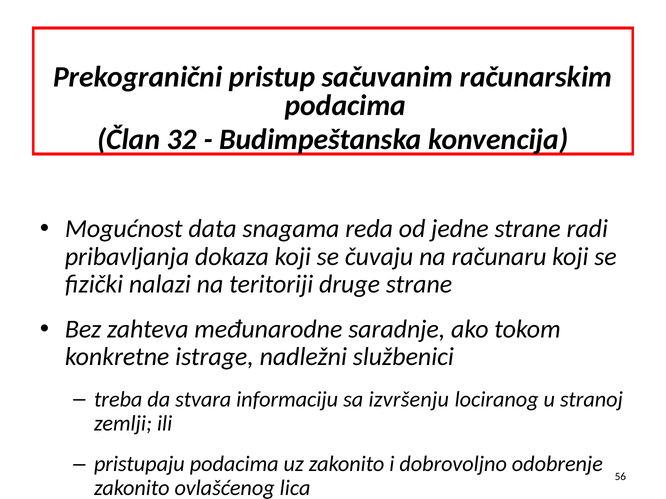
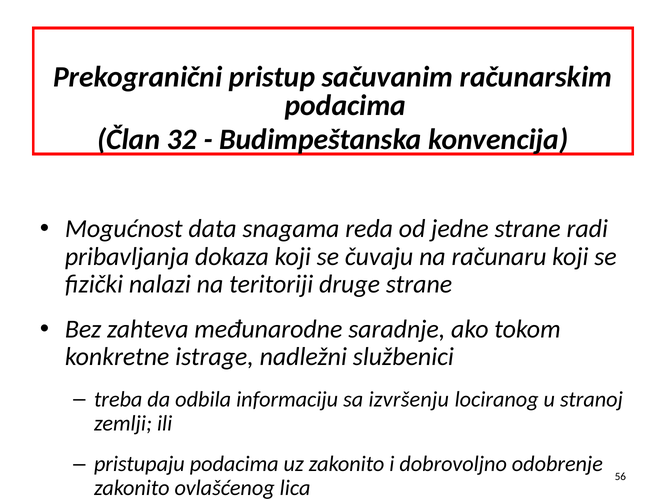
stvara: stvara -> odbila (203, 400)
